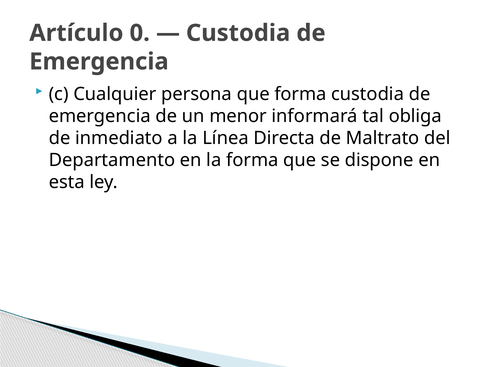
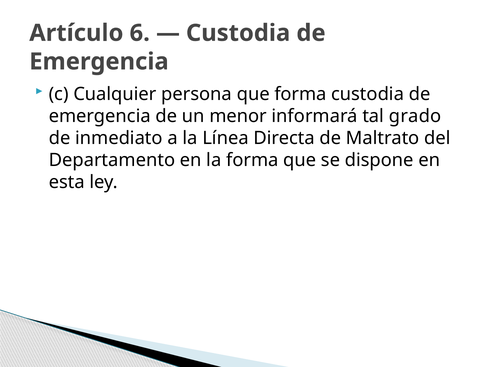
0: 0 -> 6 (140, 33)
obliga: obliga -> grado (415, 116)
